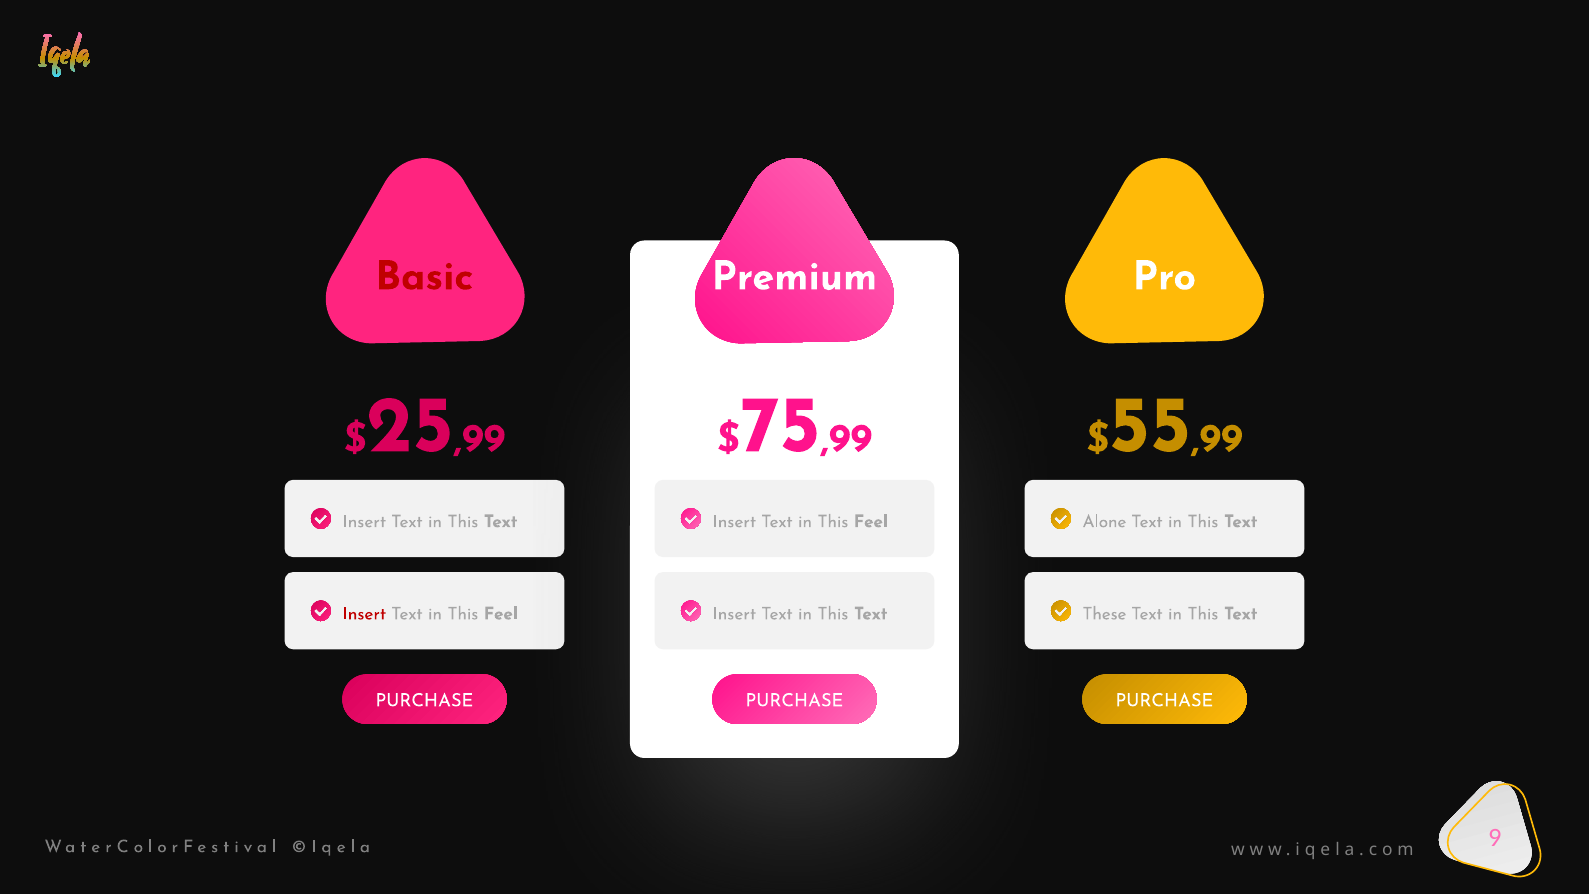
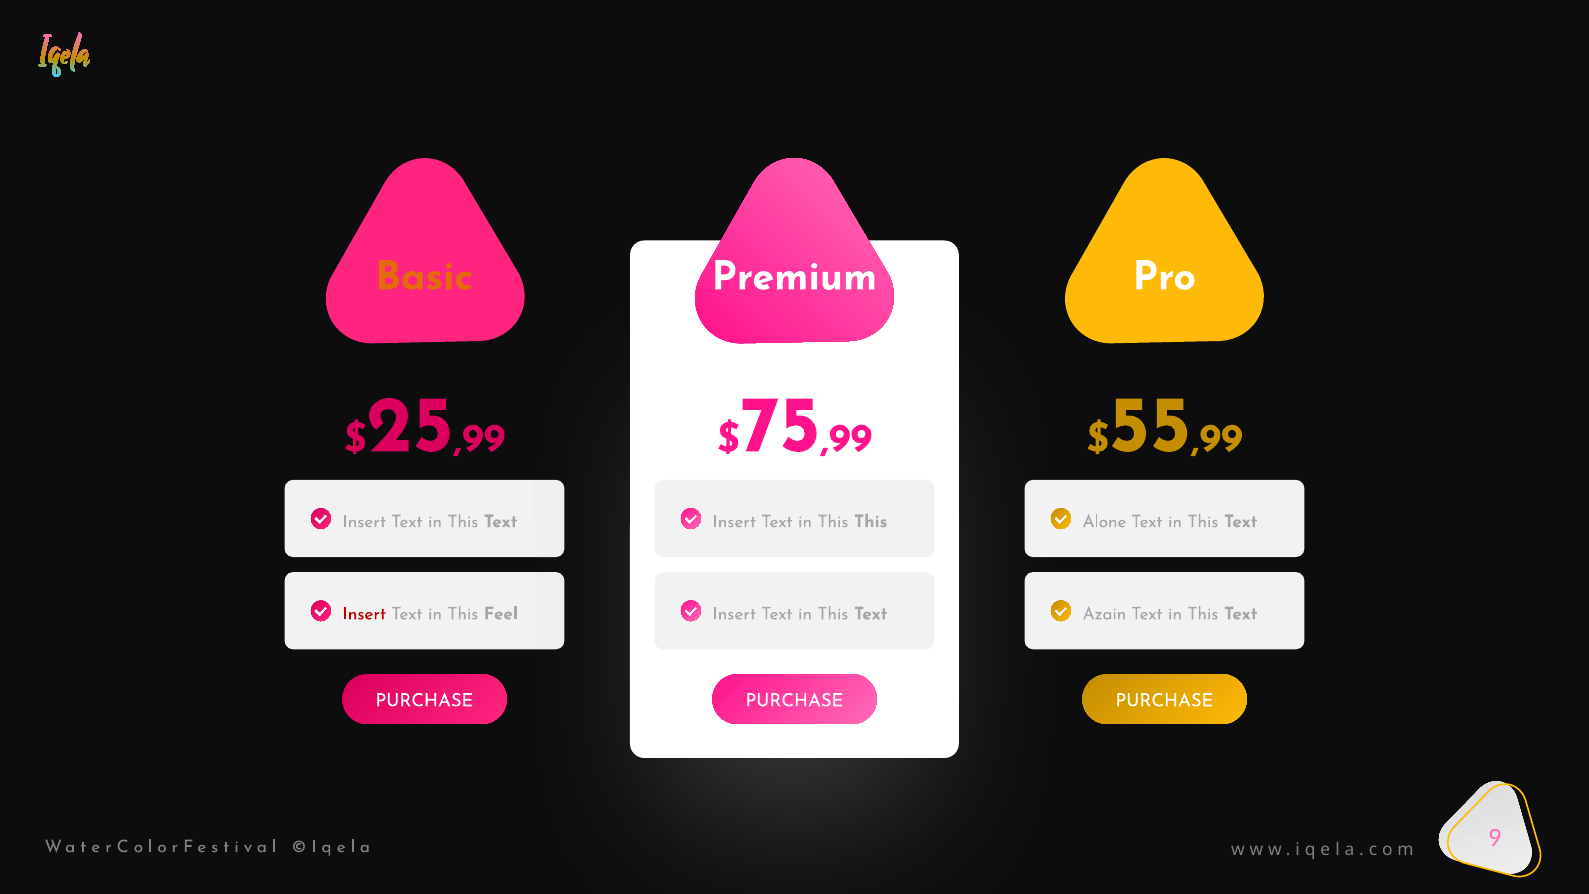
Basic colour: red -> orange (424, 276)
Feel: Feel -> This (871, 521)
These: These -> Azain (1104, 614)
